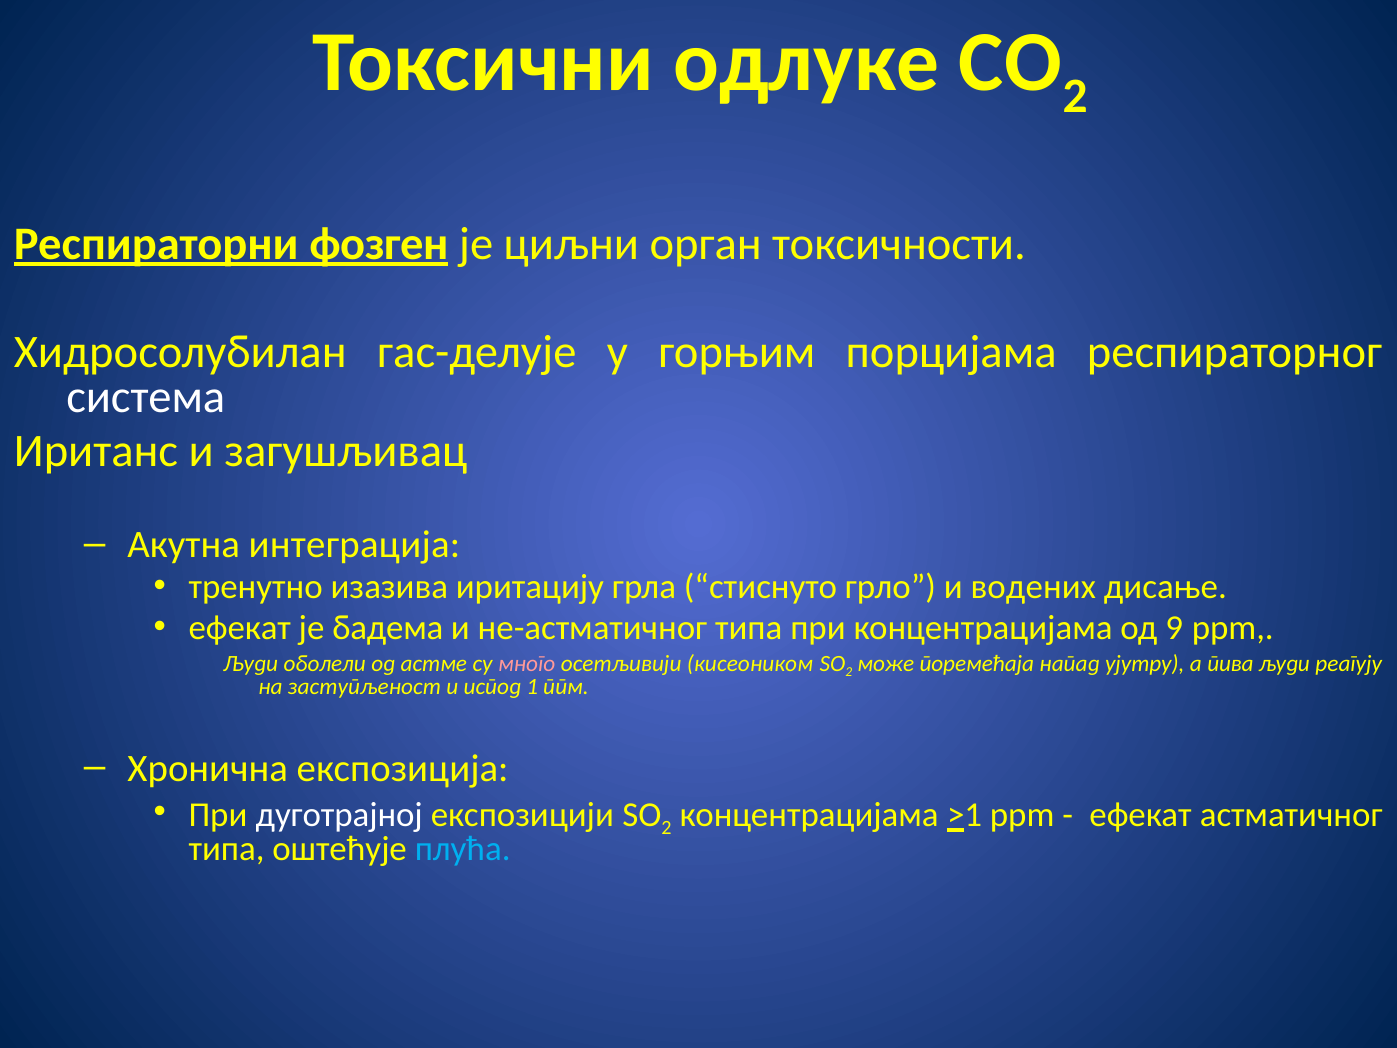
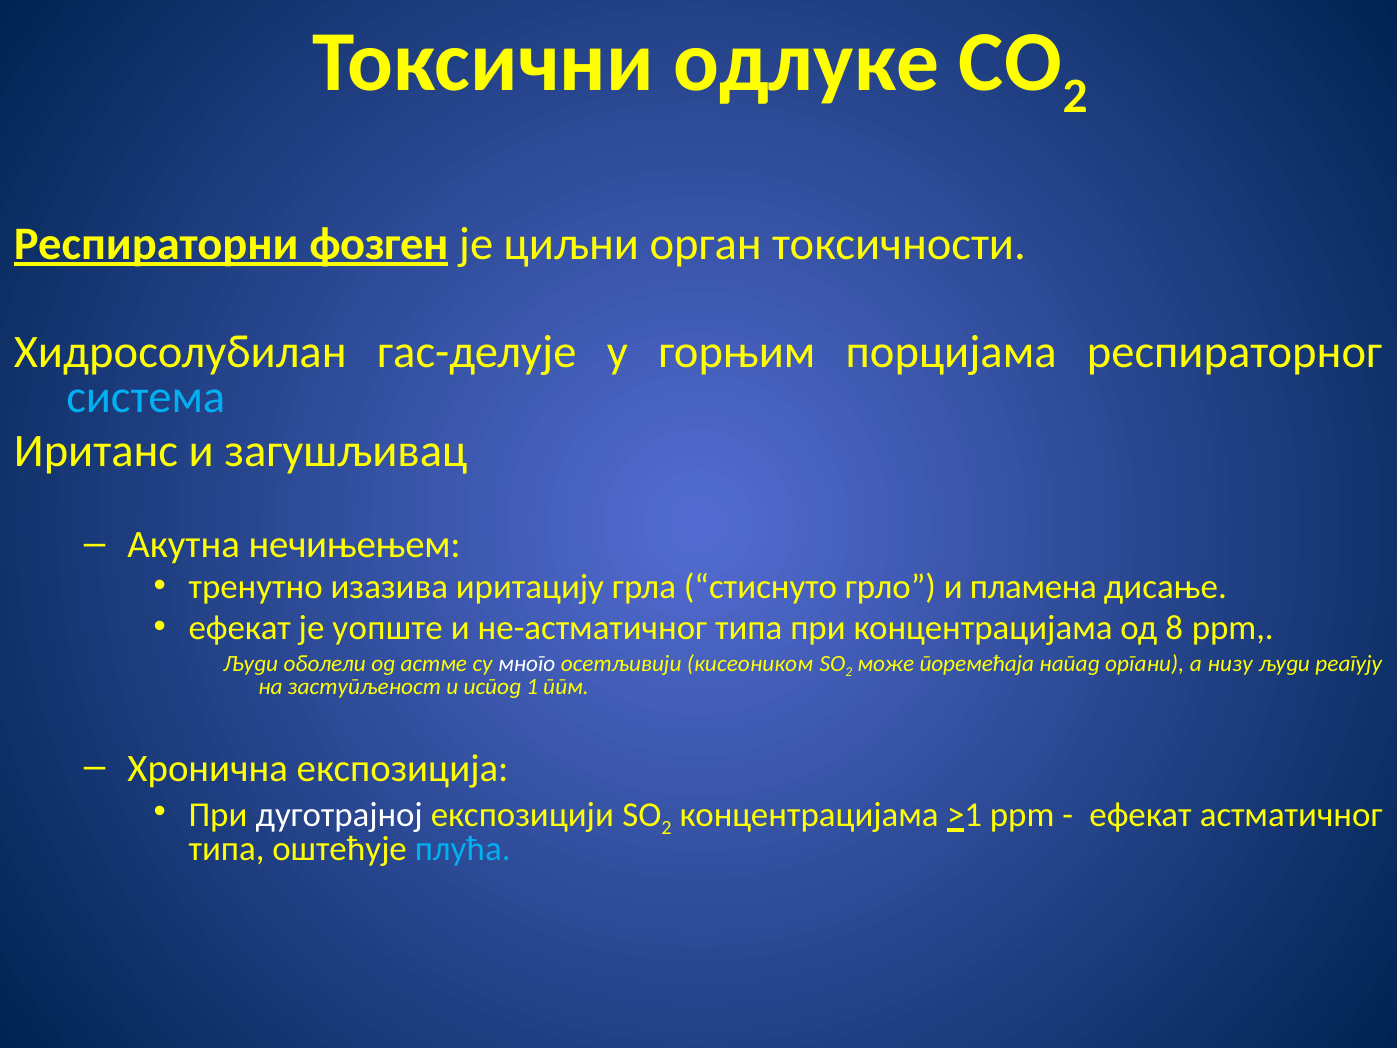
система colour: white -> light blue (146, 397)
интеграција: интеграција -> нечињењем (355, 545)
водених: водених -> пламена (1033, 587)
бадема: бадема -> уопште (388, 628)
9: 9 -> 8 (1174, 628)
много colour: pink -> white (527, 663)
ујутру: ујутру -> органи (1145, 663)
пива: пива -> низу (1230, 663)
